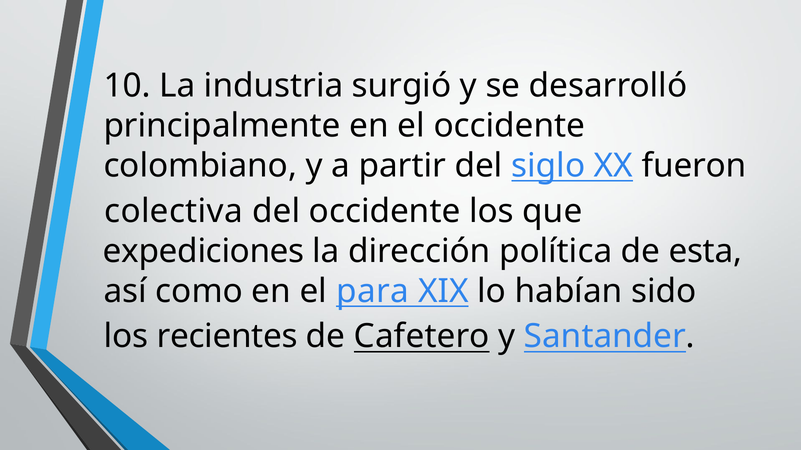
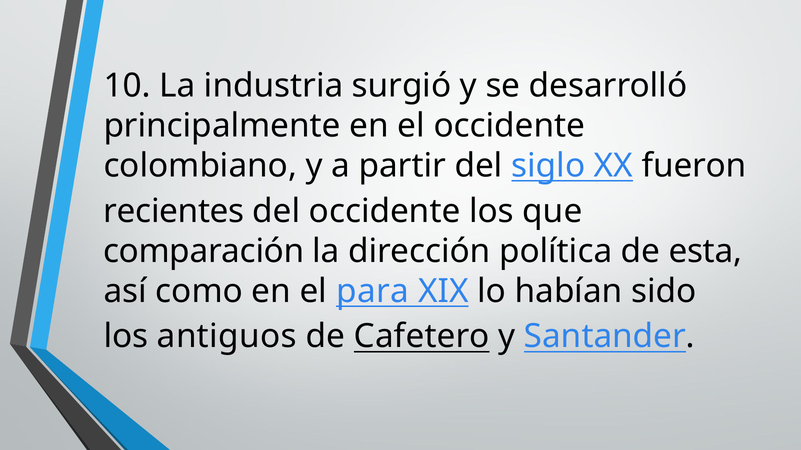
colectiva: colectiva -> recientes (174, 211)
expediciones: expediciones -> comparación (204, 251)
recientes: recientes -> antiguos (227, 337)
